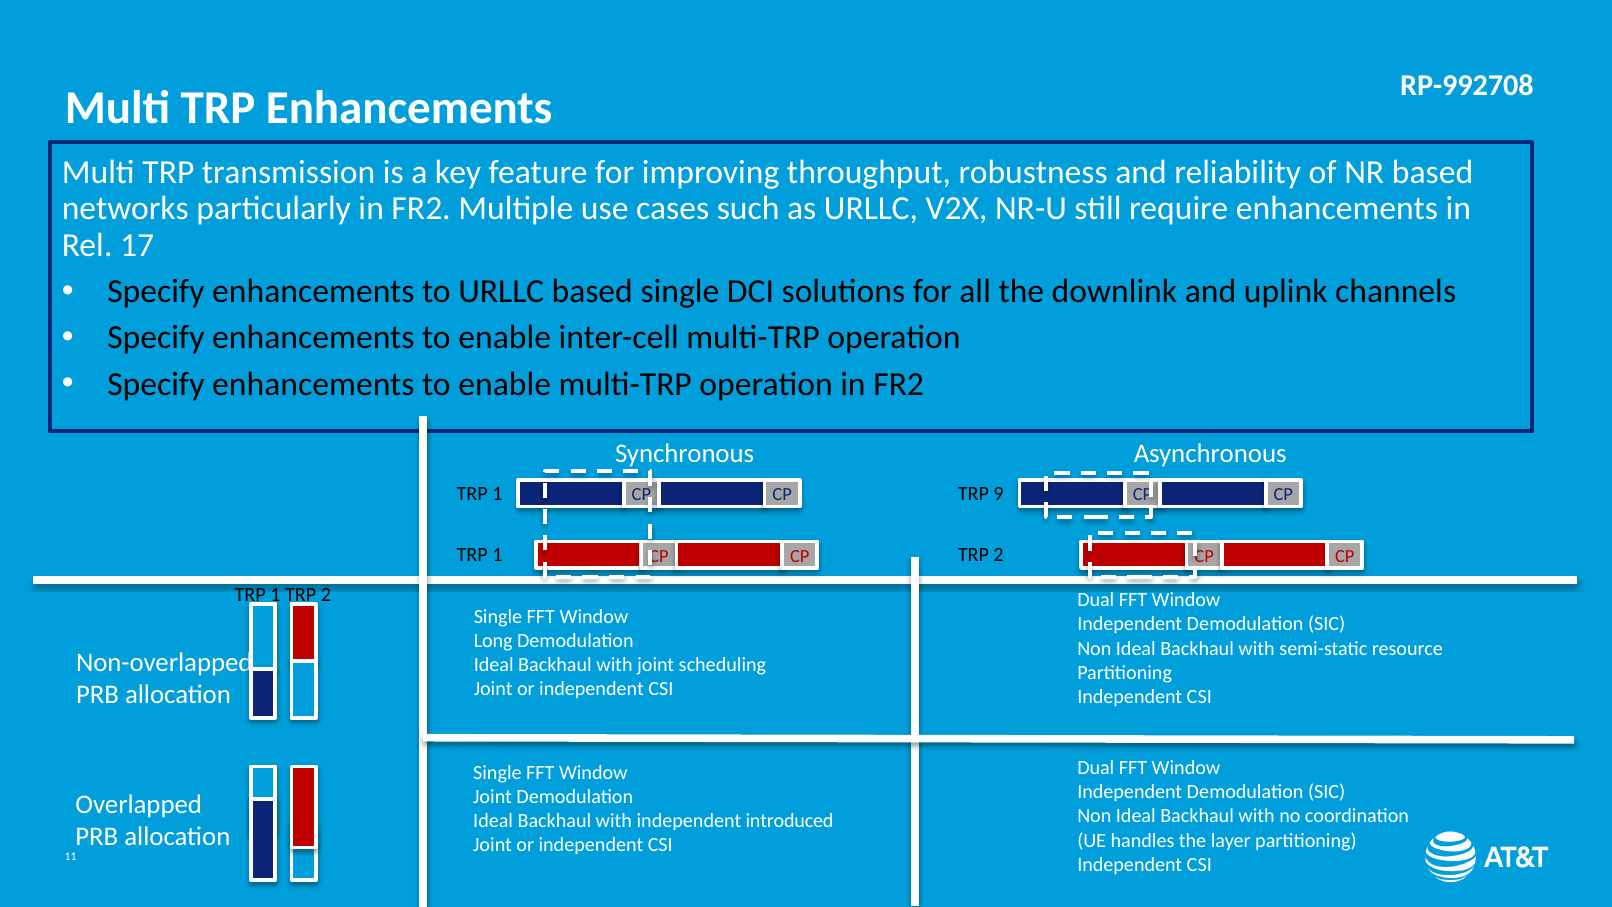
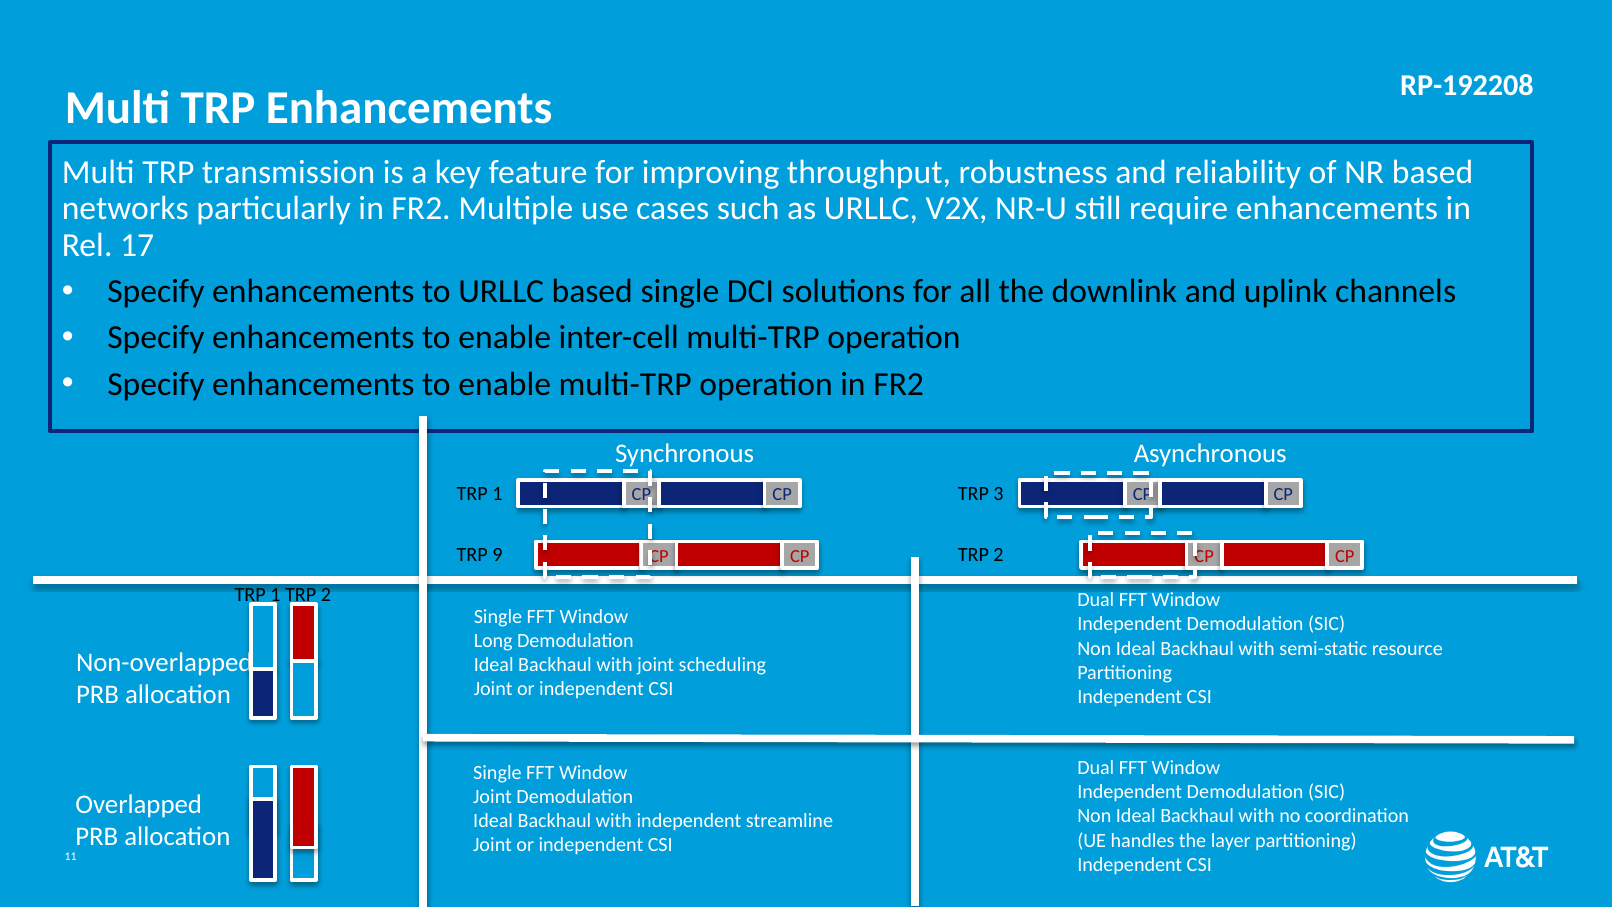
RP-992708: RP-992708 -> RP-192208 (1467, 85)
9: 9 -> 3 (999, 494)
1: 1 -> 9 (497, 555)
introduced: introduced -> streamline (789, 821)
